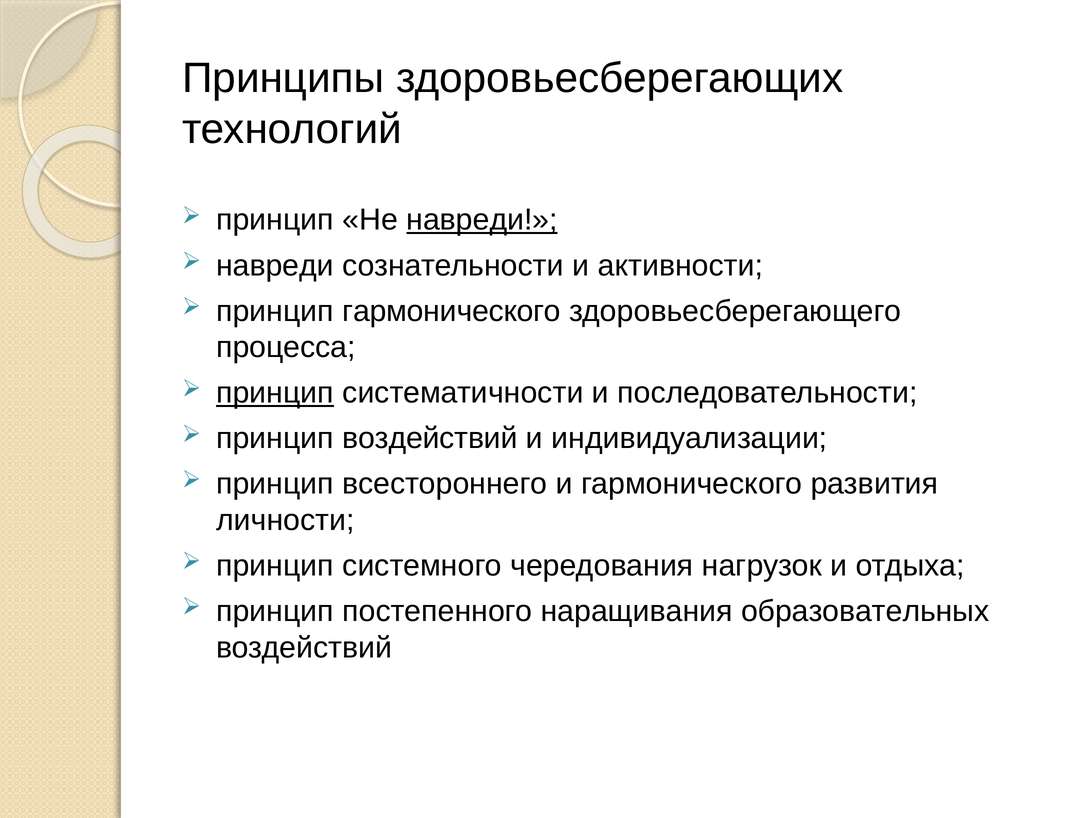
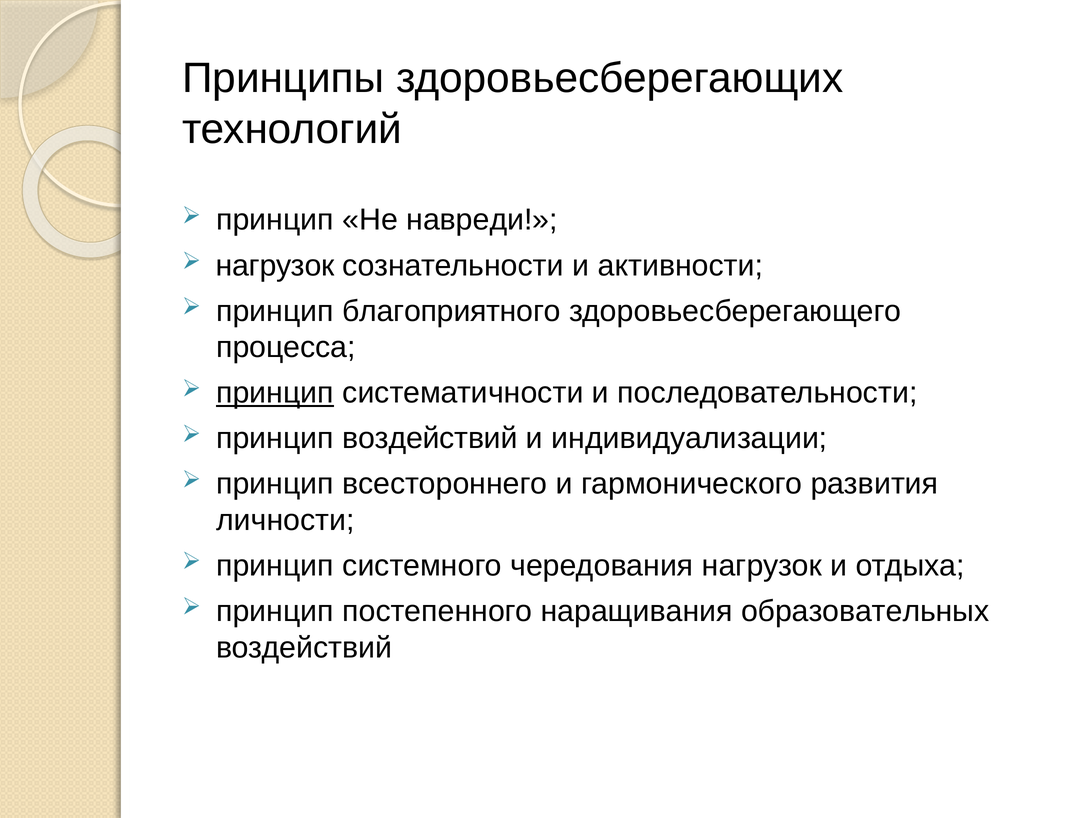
навреди underline: present -> none (482, 220)
навреди: навреди -> нагрузок (275, 266)
принцип гармонического: гармонического -> благоприятного (451, 311)
